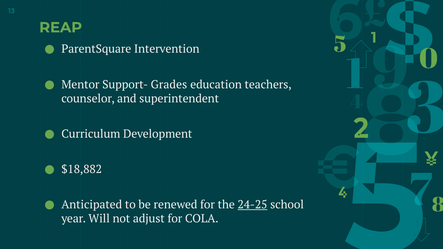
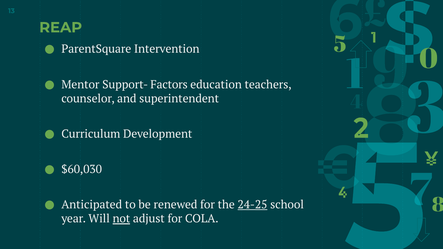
Grades: Grades -> Factors (169, 85)
$18,882: $18,882 -> $60,030 (82, 170)
not underline: none -> present (121, 219)
